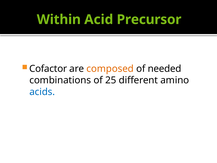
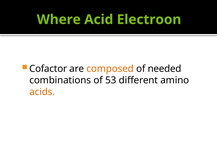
Within: Within -> Where (59, 19)
Precursor: Precursor -> Electroon (149, 19)
25: 25 -> 53 (111, 80)
acids colour: blue -> orange (42, 92)
